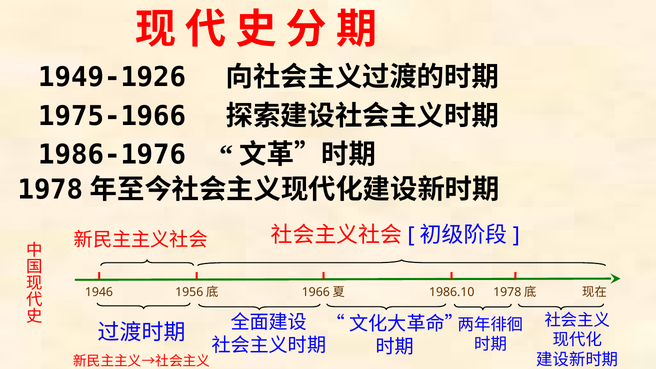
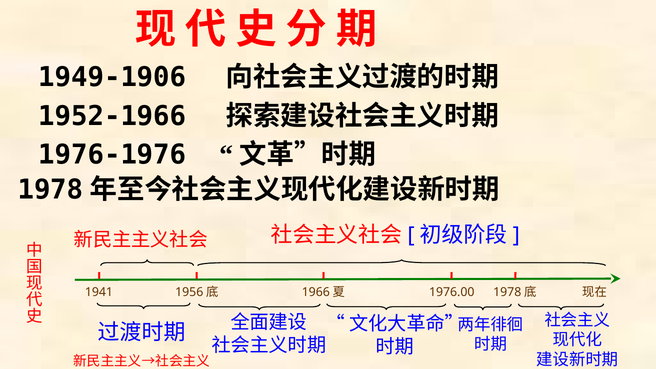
1949-1926: 1949-1926 -> 1949-1906 (112, 77)
1975-1966: 1975-1966 -> 1952-1966 (112, 116)
1986-1976: 1986-1976 -> 1976-1976 (112, 155)
1946: 1946 -> 1941 (99, 292)
1986.10: 1986.10 -> 1976.00 (452, 292)
